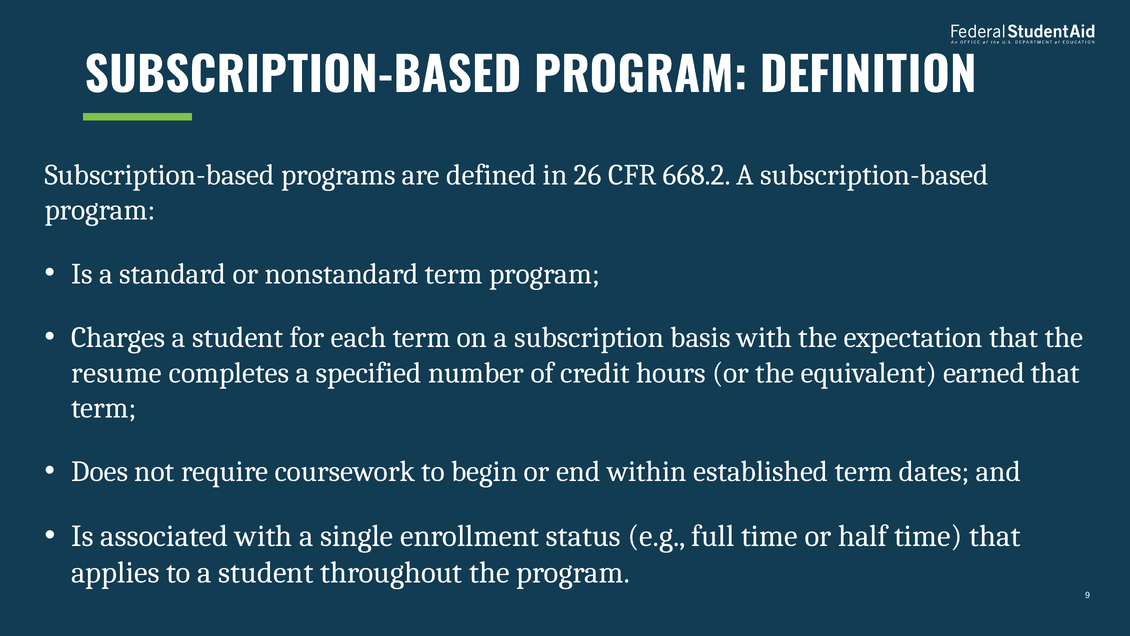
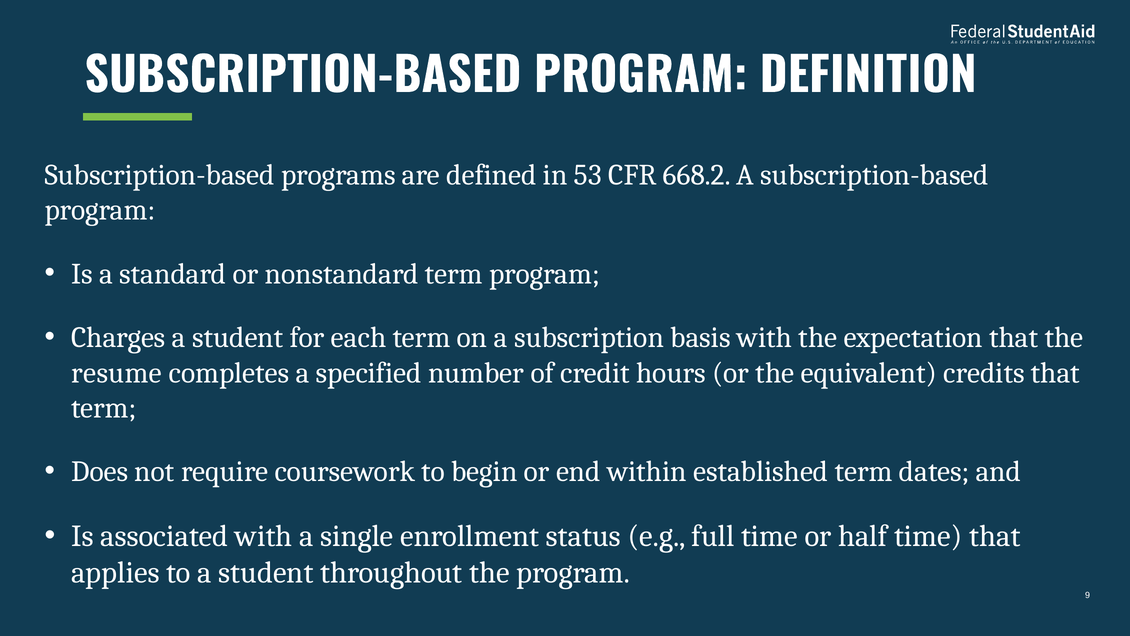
26: 26 -> 53 (588, 175)
earned: earned -> credits (984, 373)
